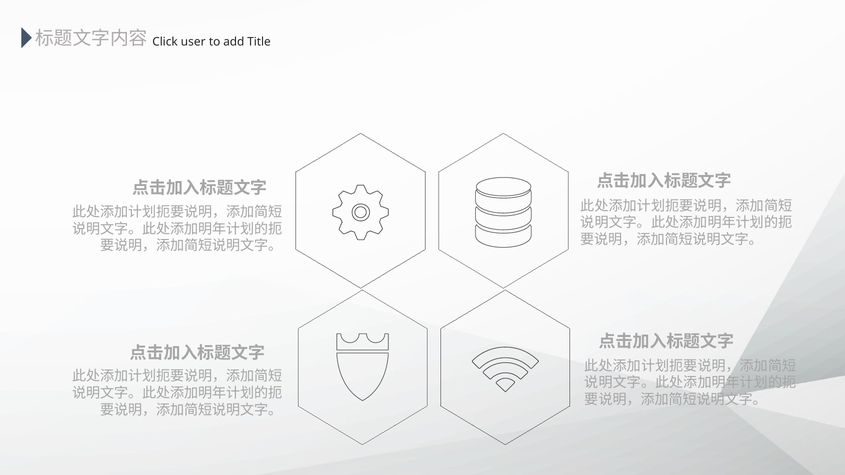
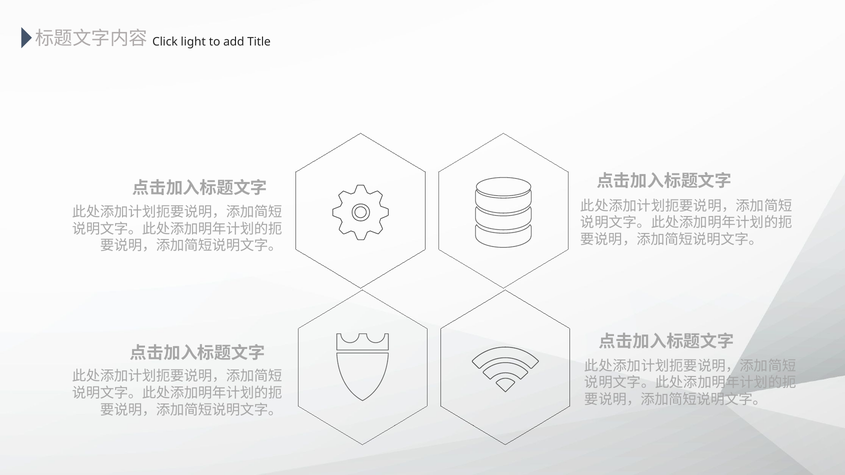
user: user -> light (193, 42)
